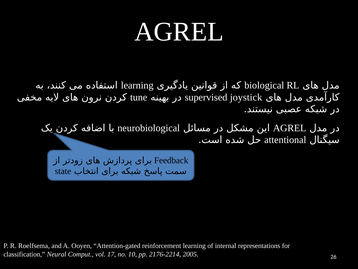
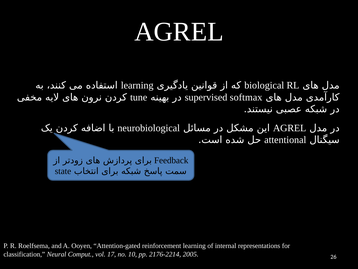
joystick: joystick -> softmax (246, 97)
